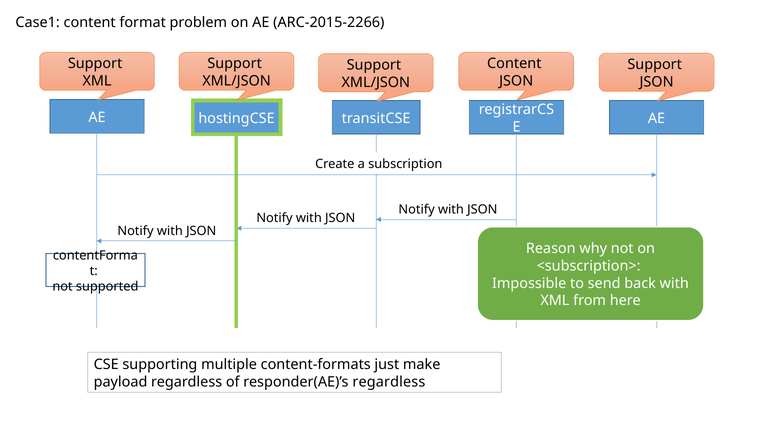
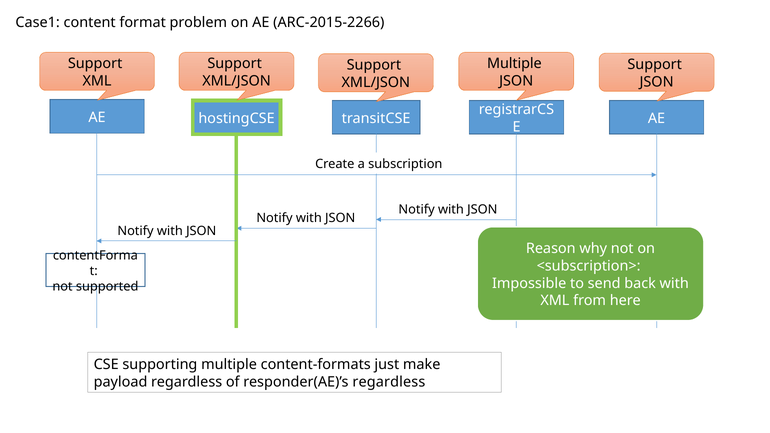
Content: Content -> Multiple (514, 64)
